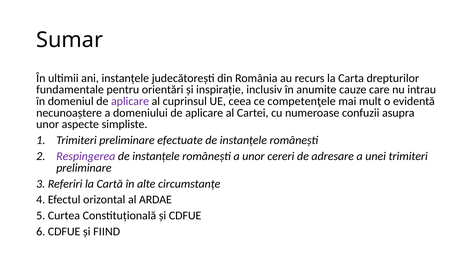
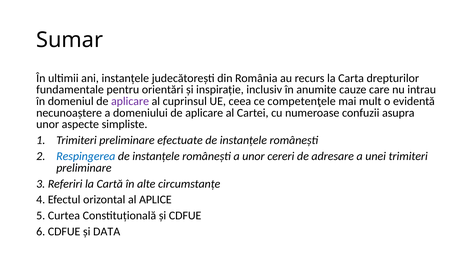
Respingerea colour: purple -> blue (86, 156)
ARDAE: ARDAE -> APLICE (155, 200)
FIIND: FIIND -> DATA (107, 232)
